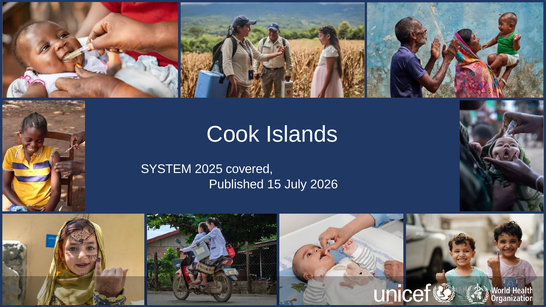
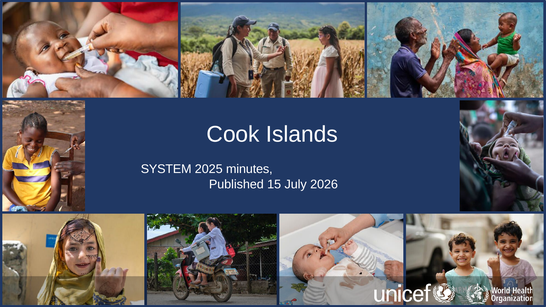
covered: covered -> minutes (249, 169)
